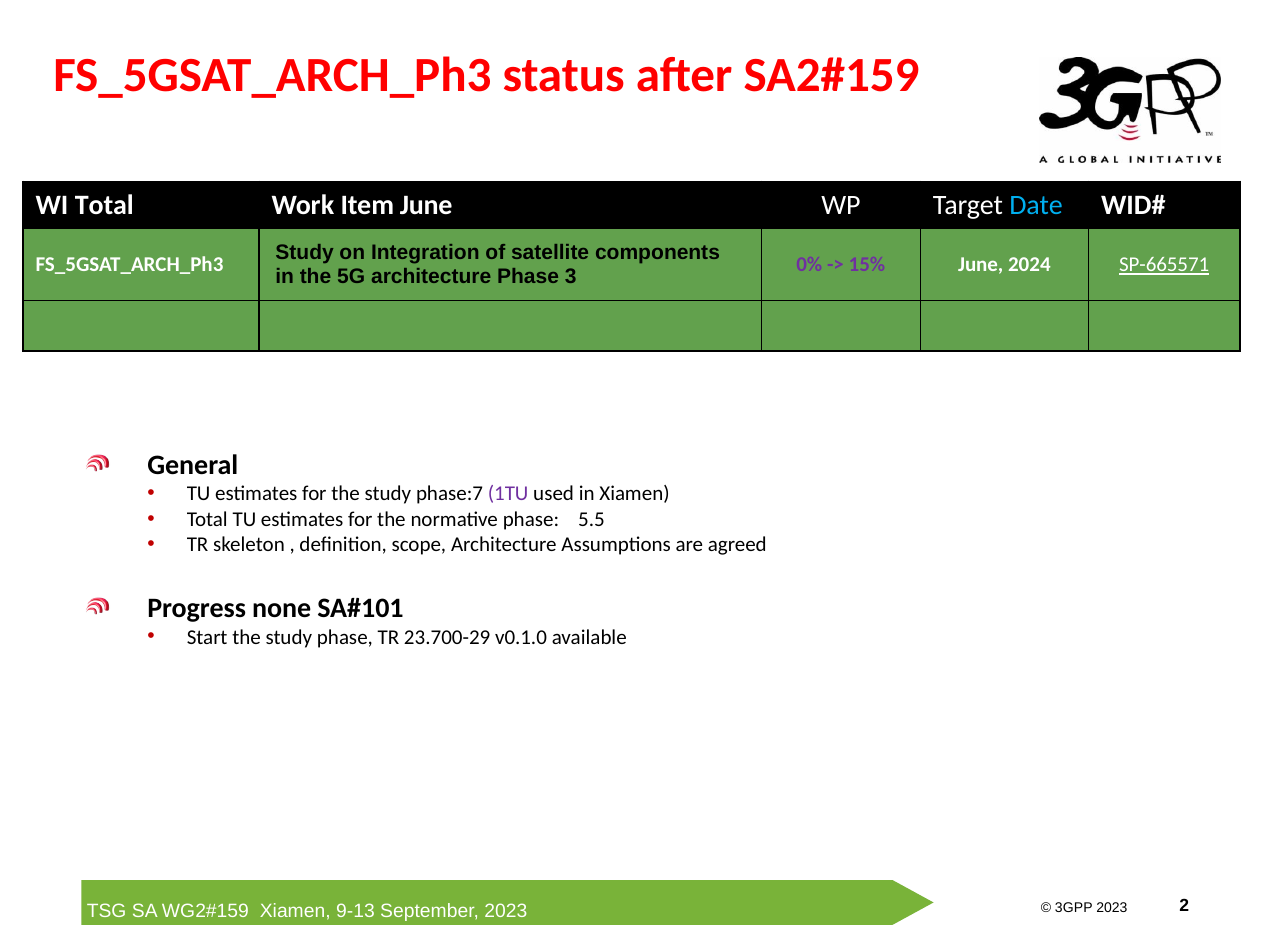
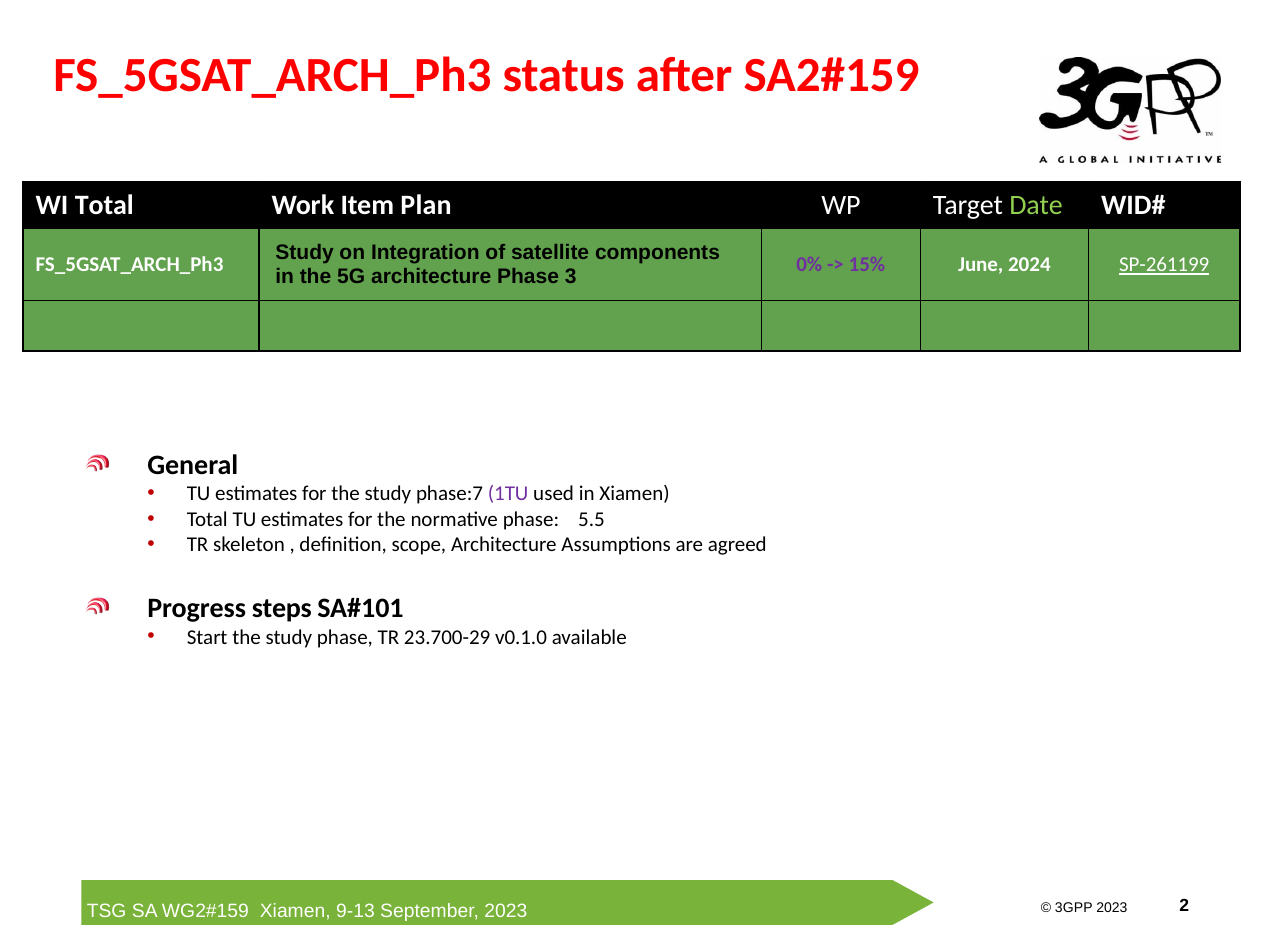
Item June: June -> Plan (426, 205)
Date colour: light blue -> light green (1036, 205)
SP-665571: SP-665571 -> SP-261199 (1164, 265)
none: none -> steps (282, 608)
